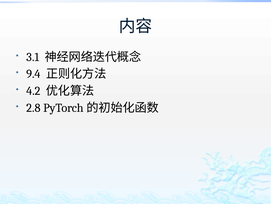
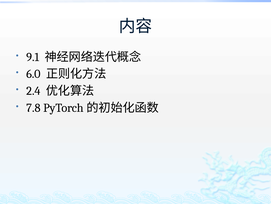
3.1: 3.1 -> 9.1 (33, 57)
9.4: 9.4 -> 6.0 (33, 74)
4.2: 4.2 -> 2.4 (33, 91)
2.8: 2.8 -> 7.8 (33, 107)
